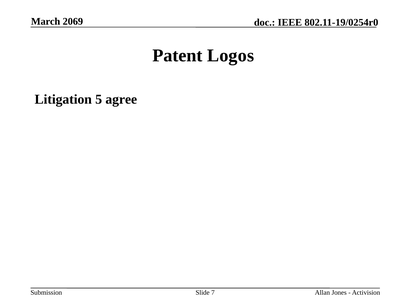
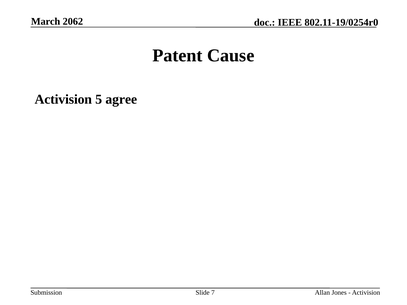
2069: 2069 -> 2062 (73, 22)
Logos: Logos -> Cause (231, 55)
Litigation: Litigation -> Activision (63, 99)
